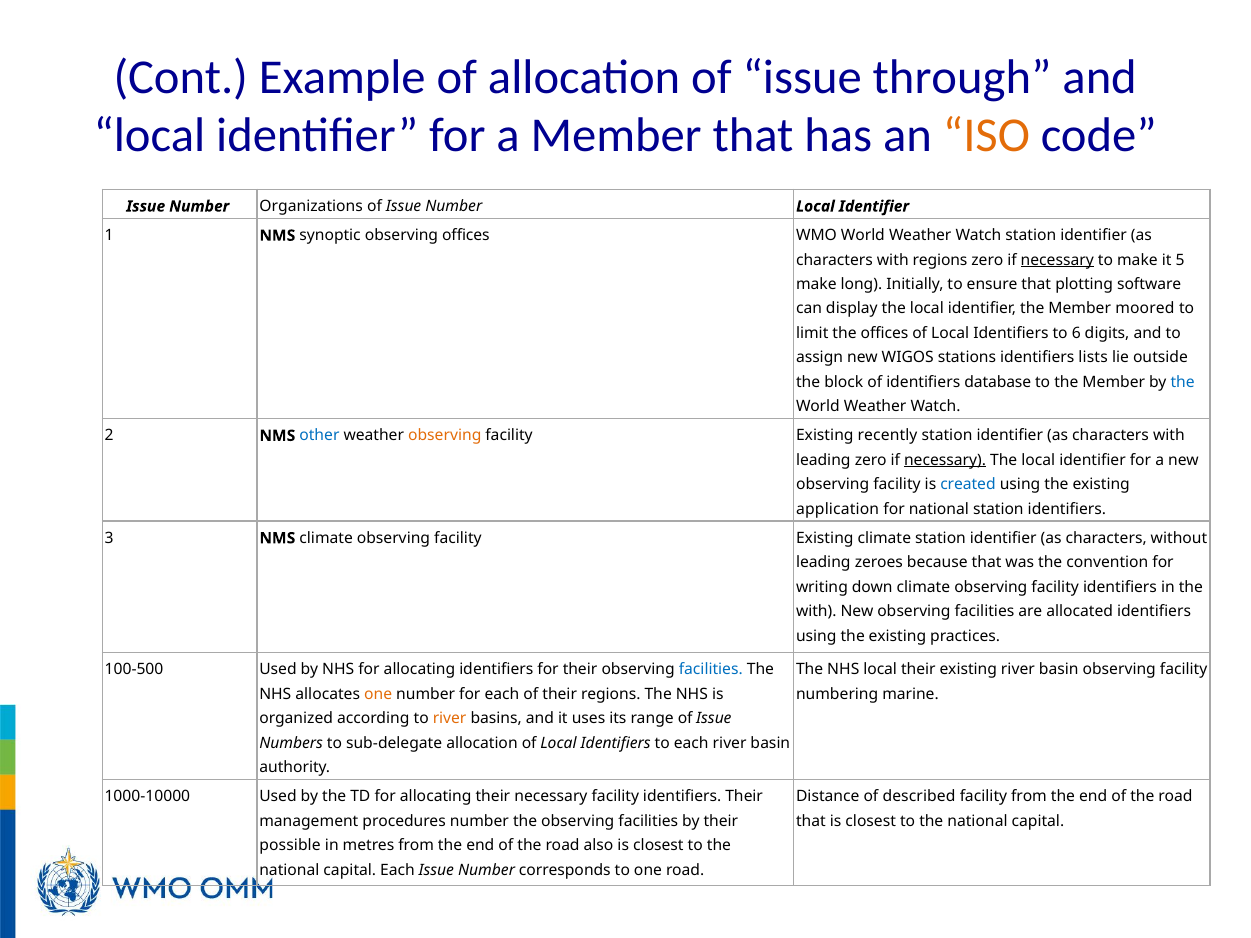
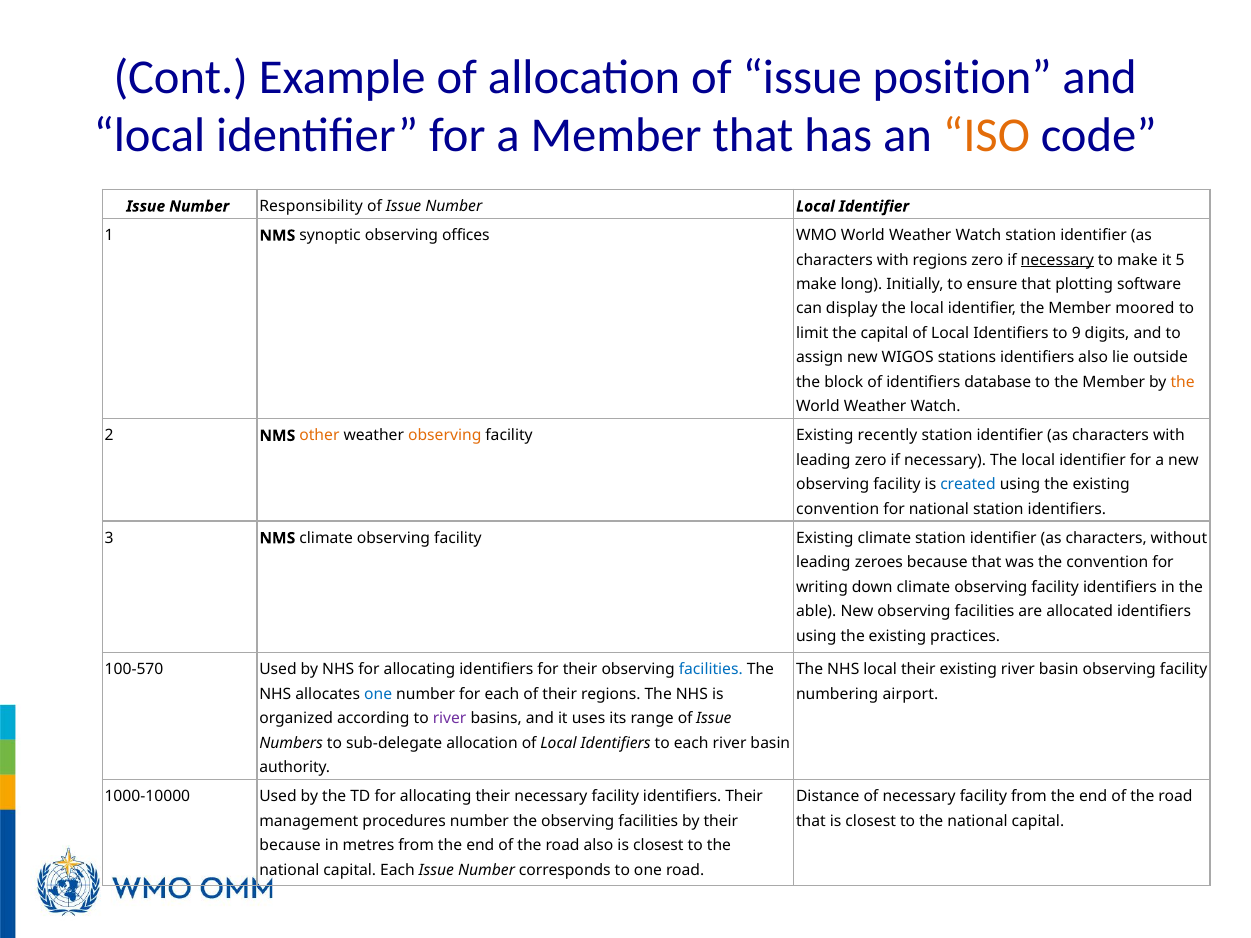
through: through -> position (962, 78)
Organizations: Organizations -> Responsibility (311, 206)
the offices: offices -> capital (884, 333)
6: 6 -> 9 (1076, 333)
identifiers lists: lists -> also (1093, 358)
the colour: blue -> orange (1183, 382)
other colour: blue -> orange (319, 436)
necessary underline: present -> none (945, 460)
application: application -> convention (838, 509)
with: with -> able (816, 612)
100-500: 100-500 -> 100-570 (134, 670)
one colour: orange -> blue (378, 694)
marine: marine -> airport (910, 694)
river colour: orange -> purple (450, 719)
of described: described -> necessary (919, 797)
possible: possible -> because (290, 846)
